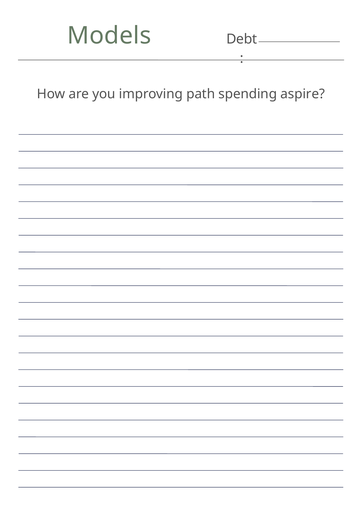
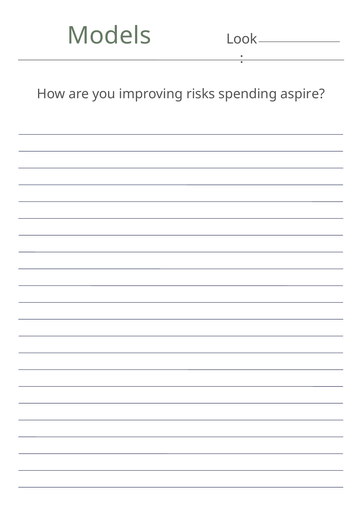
Debt: Debt -> Look (242, 39)
path: path -> risks (201, 94)
